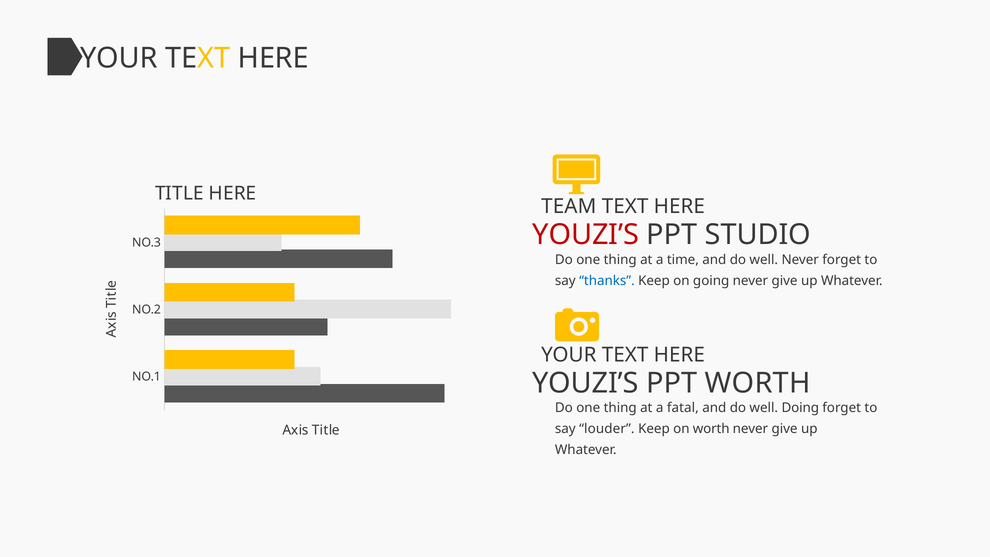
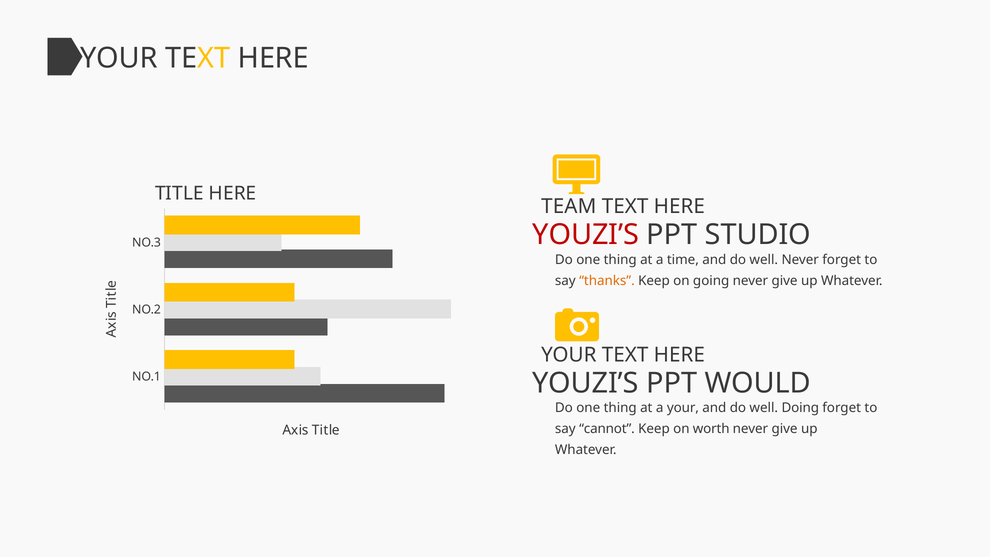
thanks colour: blue -> orange (607, 281)
PPT WORTH: WORTH -> WOULD (758, 383)
a fatal: fatal -> your (683, 408)
louder: louder -> cannot (607, 429)
